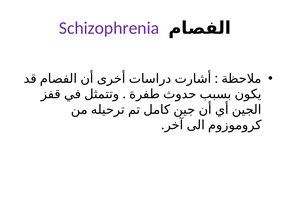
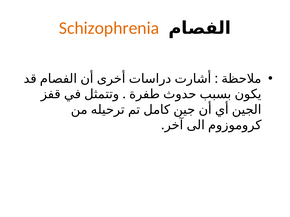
Schizophrenia colour: purple -> orange (109, 28)
